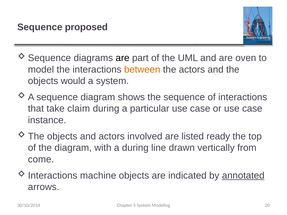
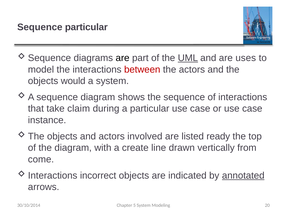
Sequence proposed: proposed -> particular (86, 27)
UML underline: none -> present (188, 58)
oven: oven -> uses (246, 58)
between colour: orange -> red (142, 70)
a during: during -> create (135, 148)
machine: machine -> incorrect (98, 176)
